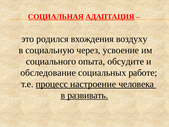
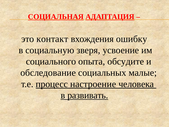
родился: родился -> контакт (52, 39)
воздуху: воздуху -> ошибку (132, 39)
через: через -> зверя (88, 50)
работе: работе -> малые (143, 73)
